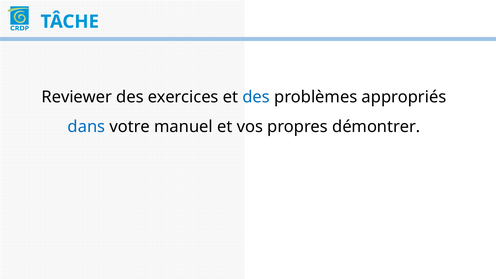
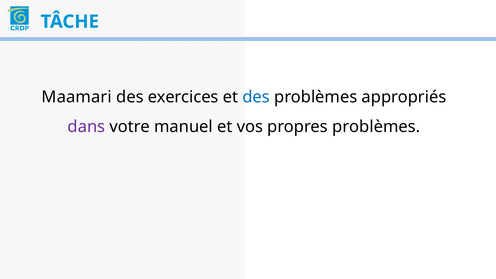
Reviewer: Reviewer -> Maamari (77, 97)
dans colour: blue -> purple (86, 127)
propres démontrer: démontrer -> problèmes (376, 127)
